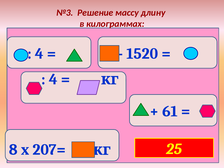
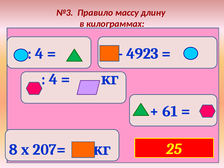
Решение: Решение -> Правило (95, 13)
1520: 1520 -> 4923 (142, 54)
